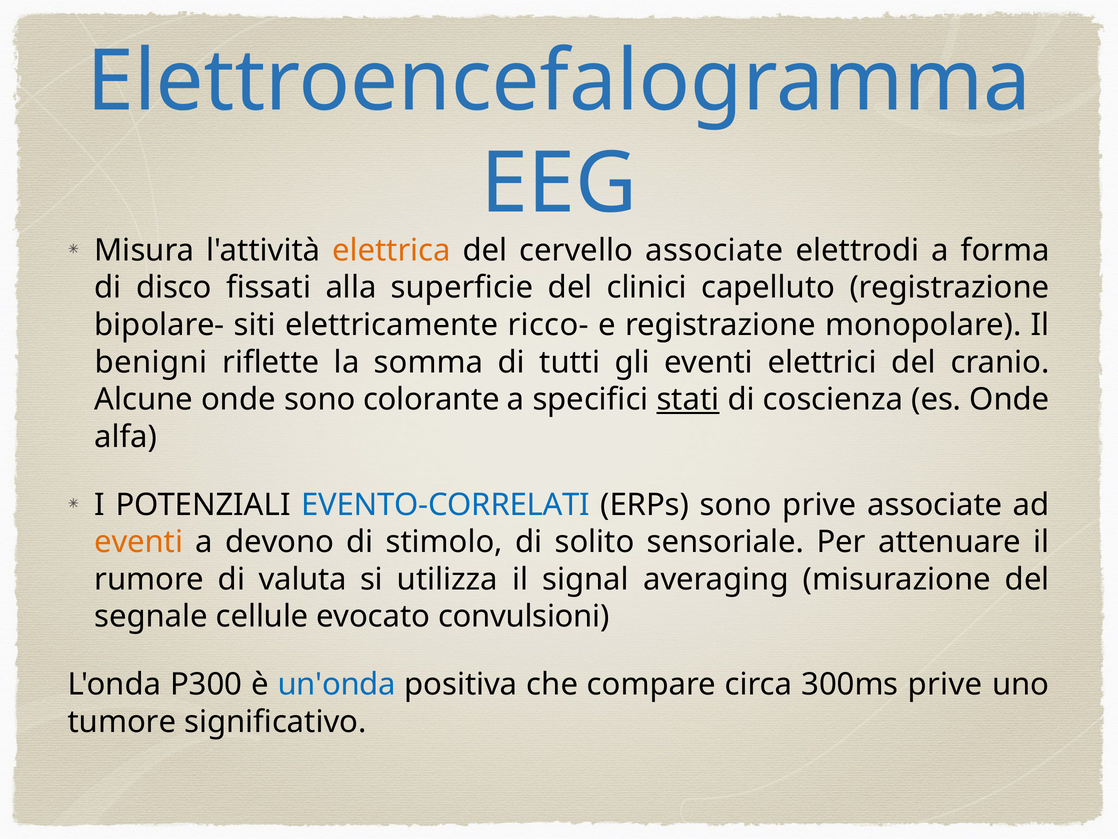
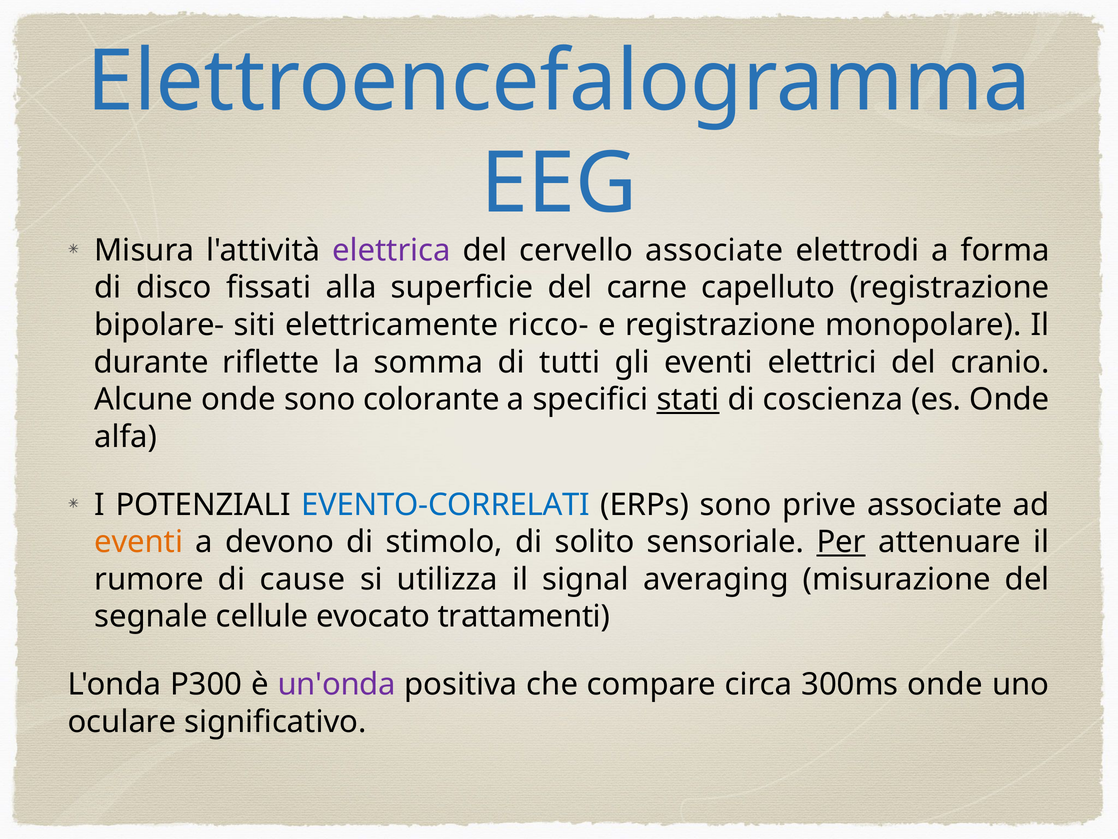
elettrica colour: orange -> purple (392, 250)
clinici: clinici -> carne (647, 287)
benigni: benigni -> durante (151, 362)
Per underline: none -> present (841, 542)
valuta: valuta -> cause (302, 579)
convulsioni: convulsioni -> trattamenti (524, 616)
un'onda colour: blue -> purple (337, 684)
300ms prive: prive -> onde (945, 684)
tumore: tumore -> oculare (122, 722)
